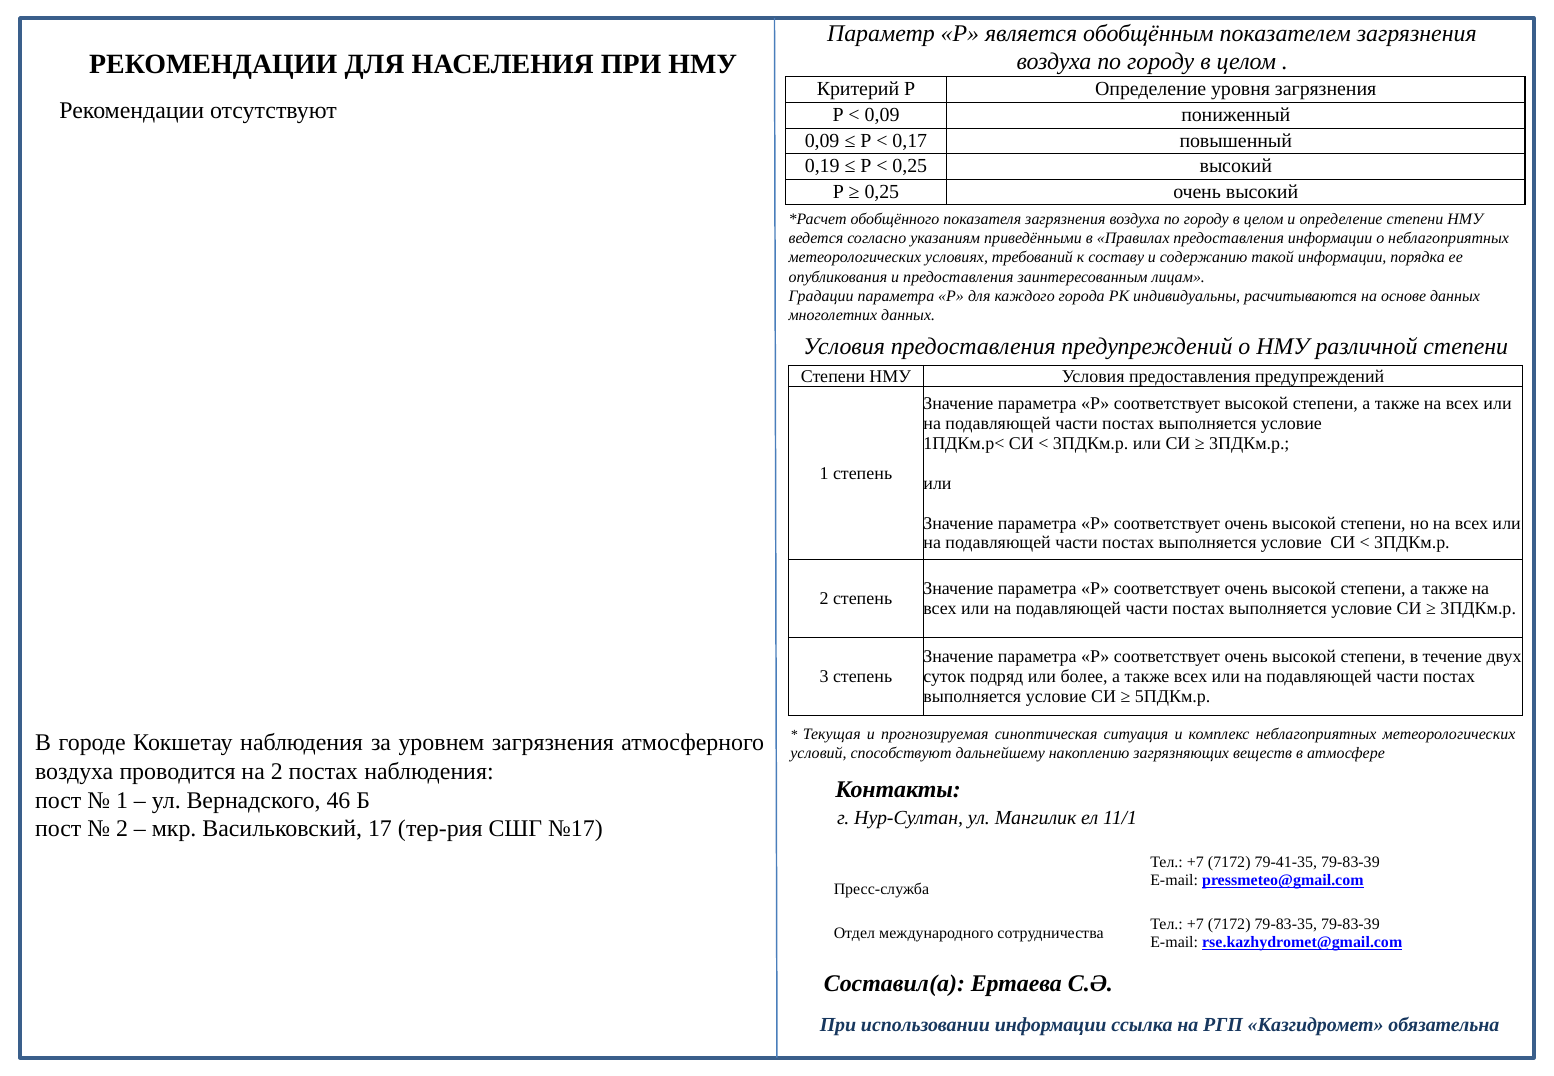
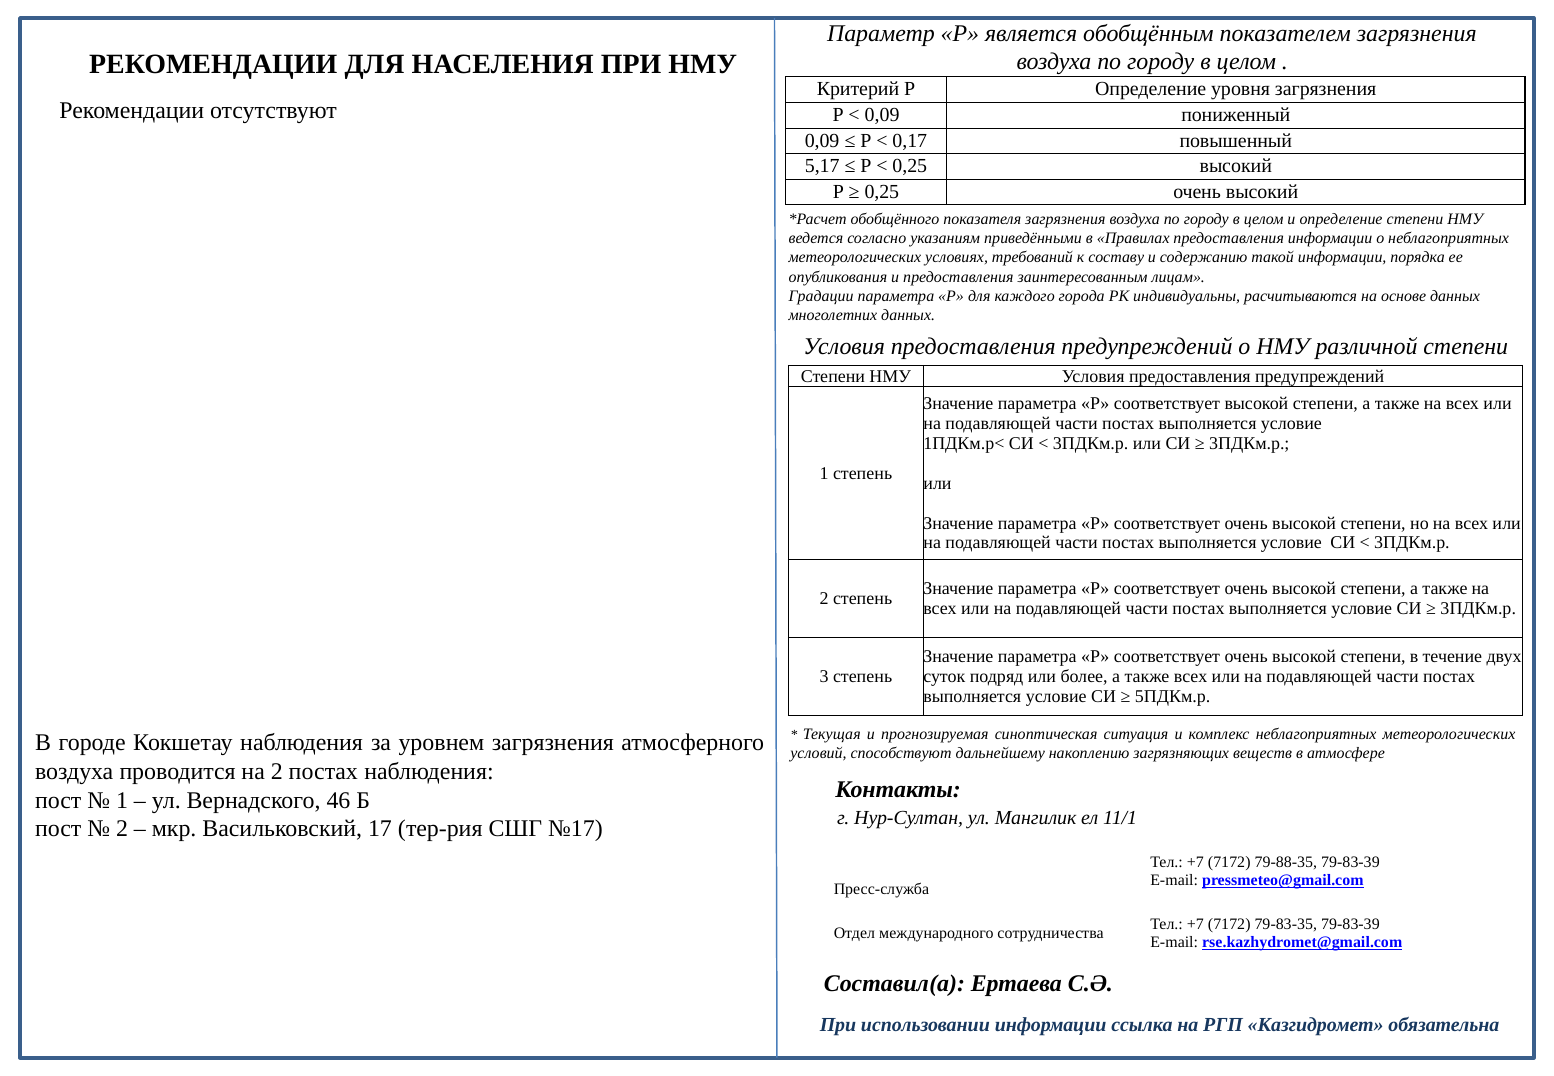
0,19: 0,19 -> 5,17 (822, 166)
79-41-35: 79-41-35 -> 79-88-35 (1286, 862)
